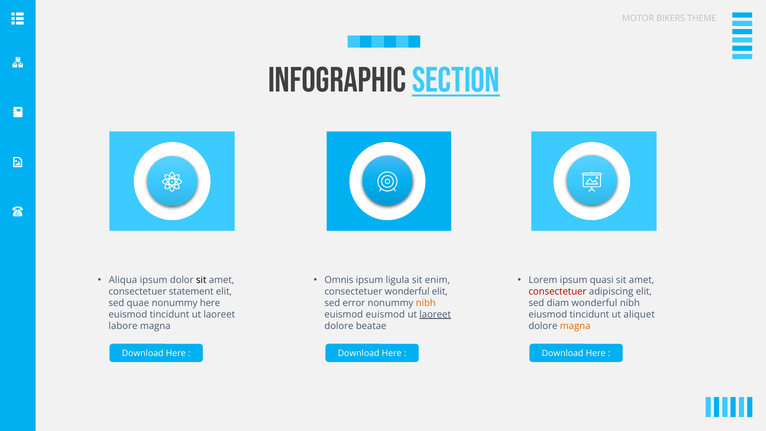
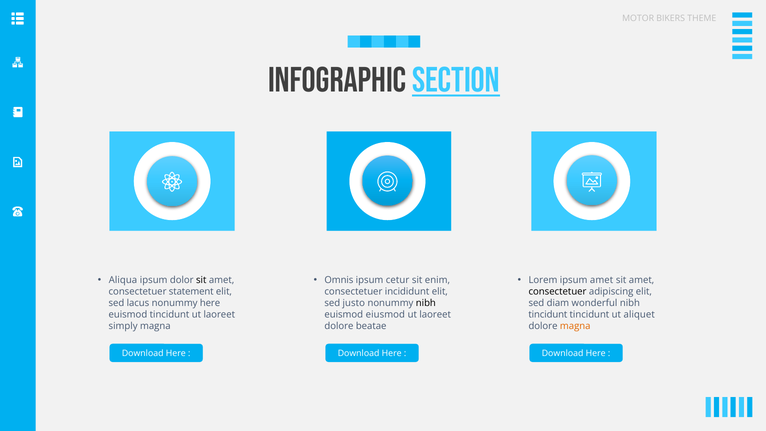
ligula: ligula -> cetur (398, 280)
ipsum quasi: quasi -> amet (602, 280)
consectetuer wonderful: wonderful -> incididunt (407, 291)
consectetuer colour: red -> black (558, 291)
quae: quae -> lacus (138, 303)
error: error -> justo (354, 303)
nibh colour: orange -> black (426, 303)
euismod euismod: euismod -> eiusmod (385, 314)
laoreet underline: present -> none (435, 314)
eiusmod: eiusmod -> tincidunt (548, 314)
labore: labore -> simply (123, 326)
